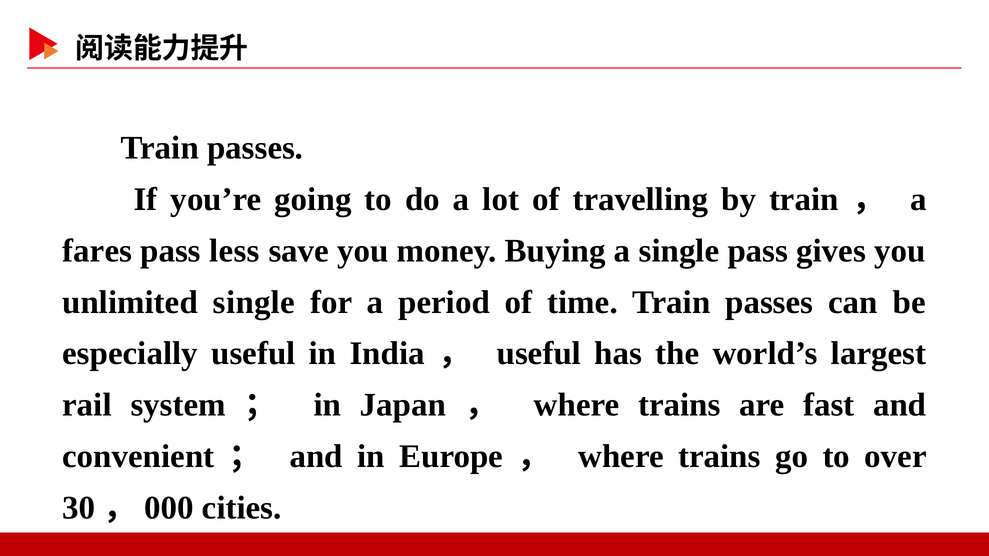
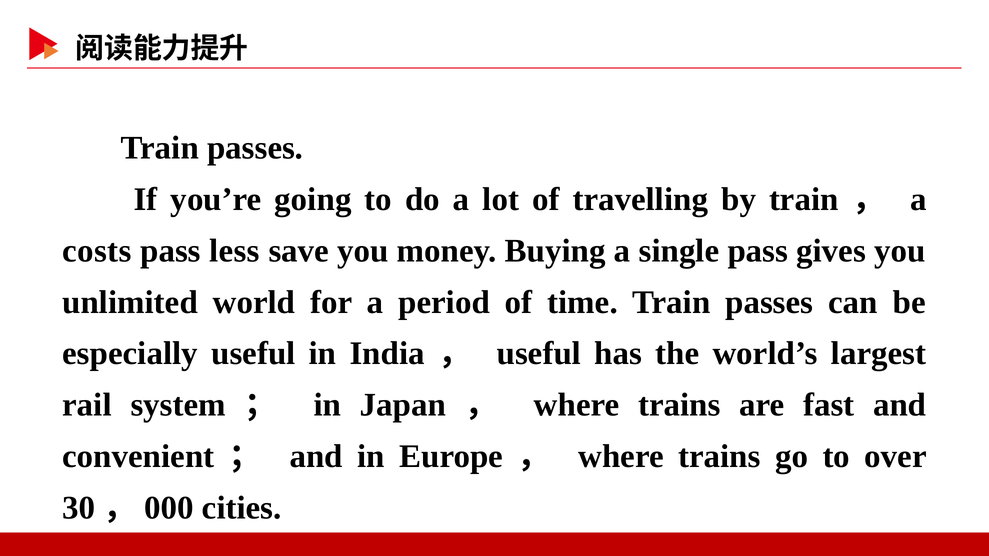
fares: fares -> costs (97, 251)
unlimited single: single -> world (254, 302)
